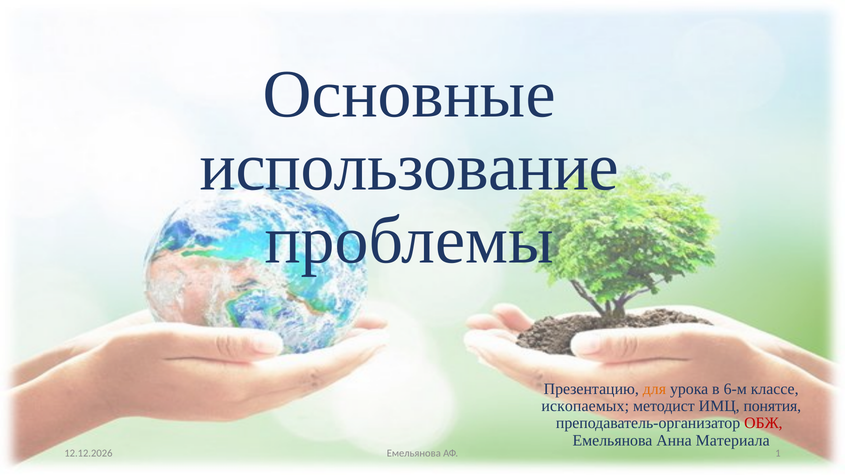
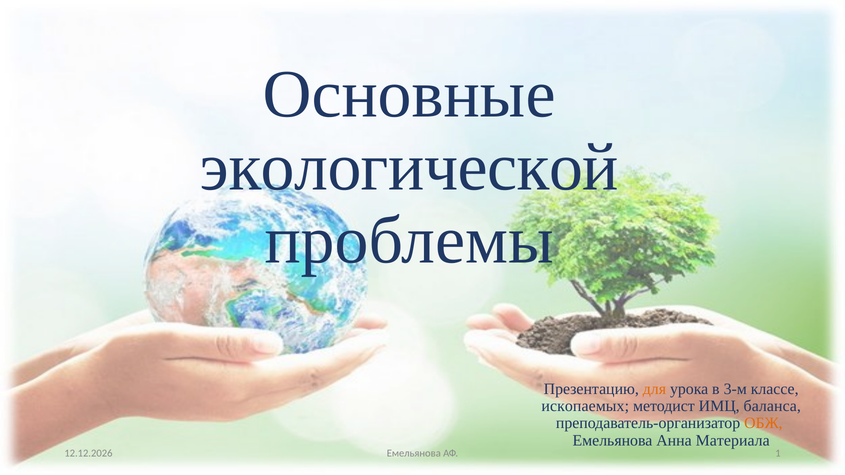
использование: использование -> экологической (409, 167)
6-м: 6-м -> 3-м (735, 389)
понятия: понятия -> баланса (772, 406)
ОБЖ colour: red -> orange (763, 423)
